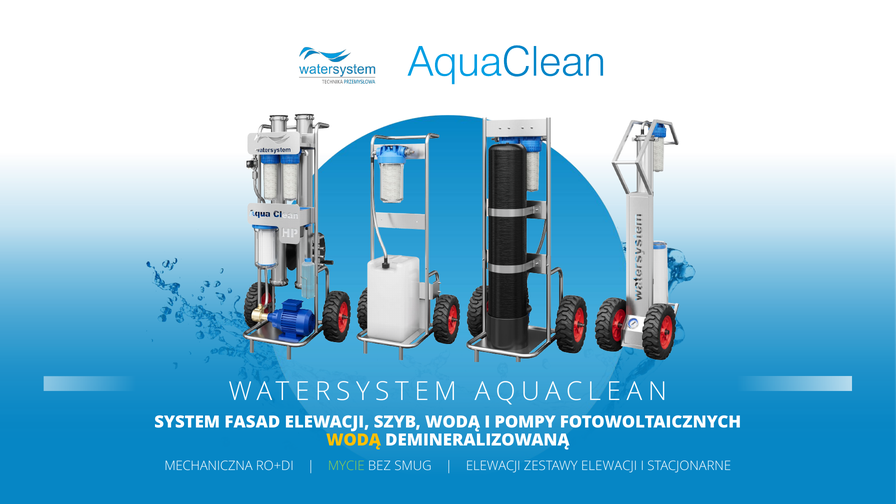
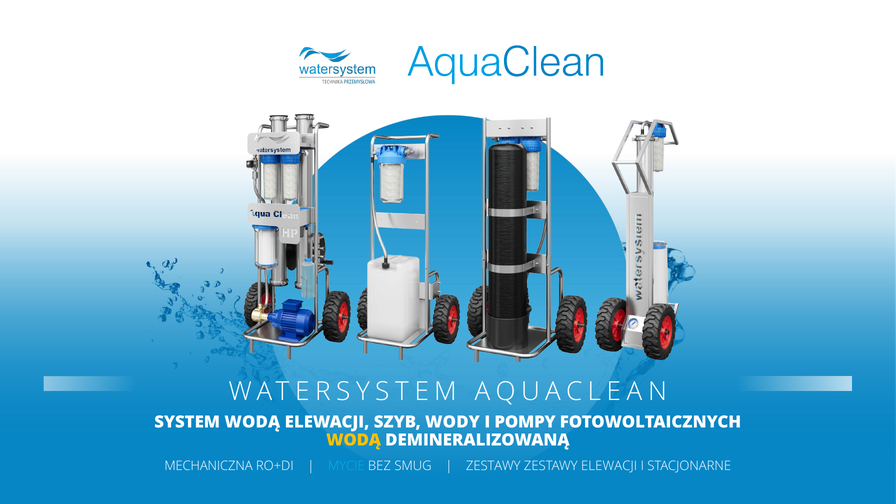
SYSTEM FASAD: FASAD -> WODĄ (252, 422)
SZYB WODĄ: WODĄ -> WODY (452, 422)
MYCIE colour: light green -> light blue (346, 466)
ELEWACJI: ELEWACJI -> ZESTAWY (493, 466)
